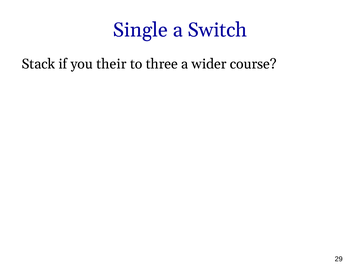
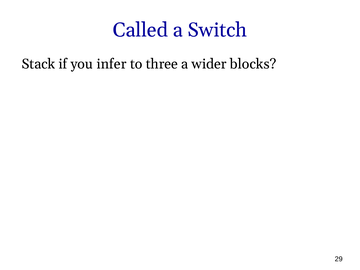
Single: Single -> Called (140, 30)
their: their -> infer (112, 64)
course: course -> blocks (253, 64)
